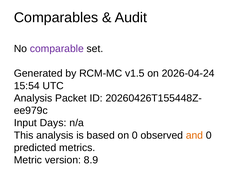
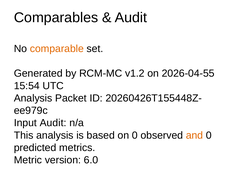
comparable colour: purple -> orange (57, 49)
v1.5: v1.5 -> v1.2 (135, 73)
2026-04-24: 2026-04-24 -> 2026-04-55 (188, 73)
Input Days: Days -> Audit (53, 123)
8.9: 8.9 -> 6.0 (91, 160)
